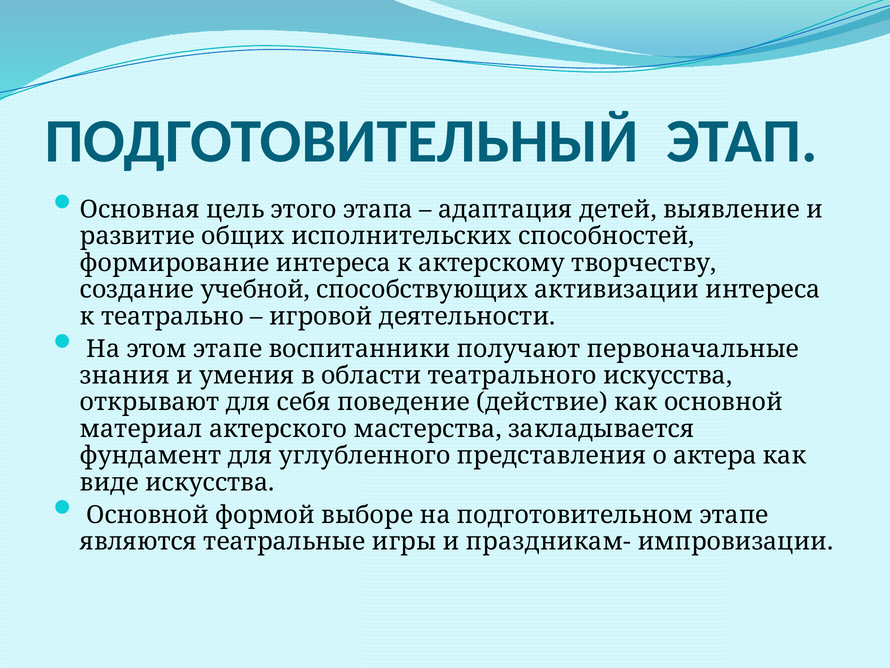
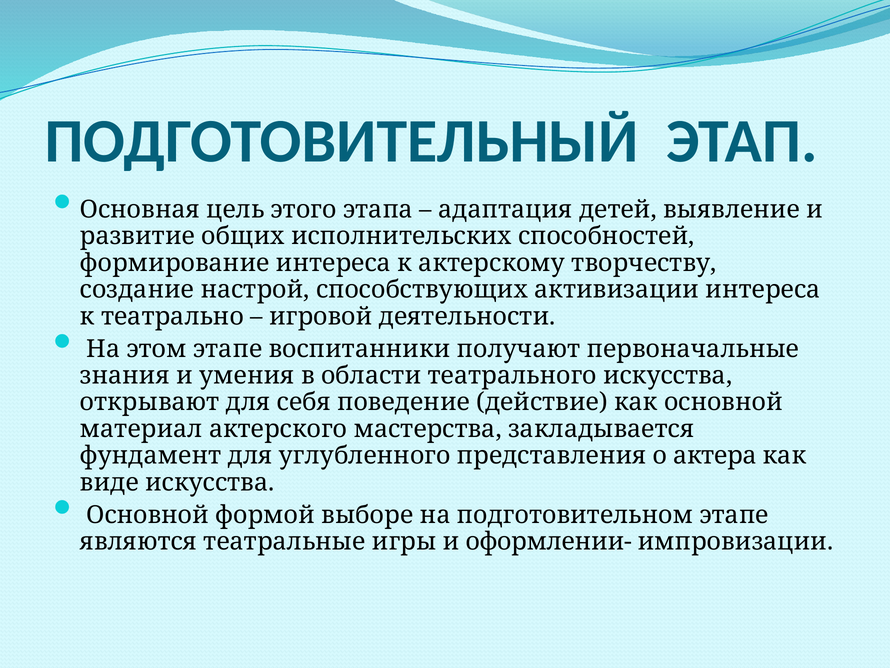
учебной: учебной -> настрой (255, 289)
праздникам-: праздникам- -> оформлении- (549, 541)
